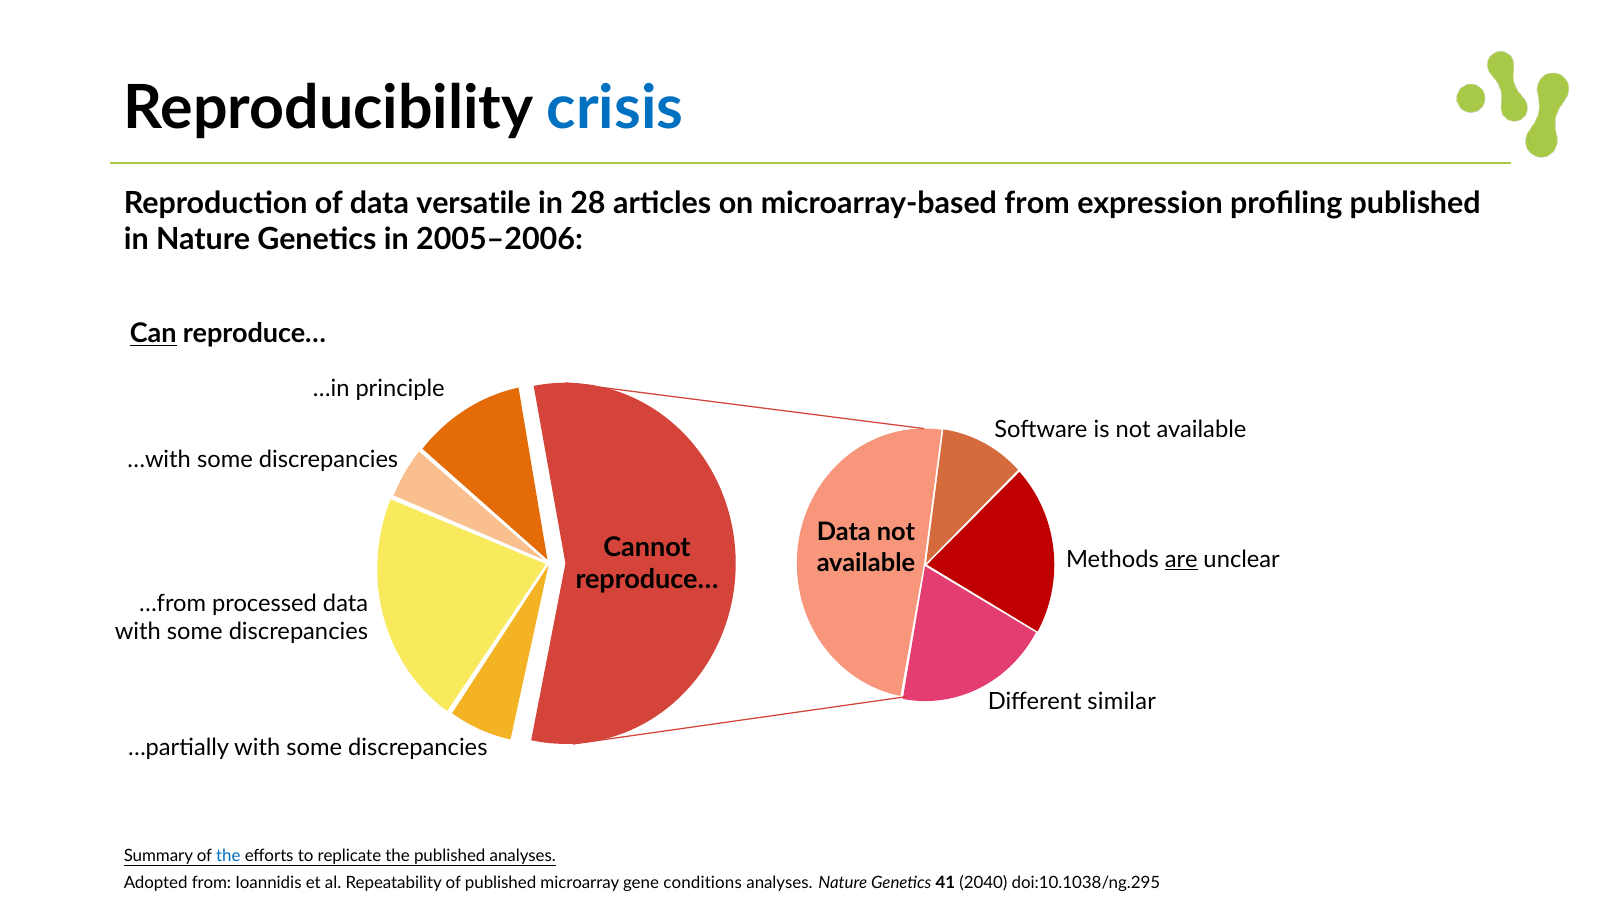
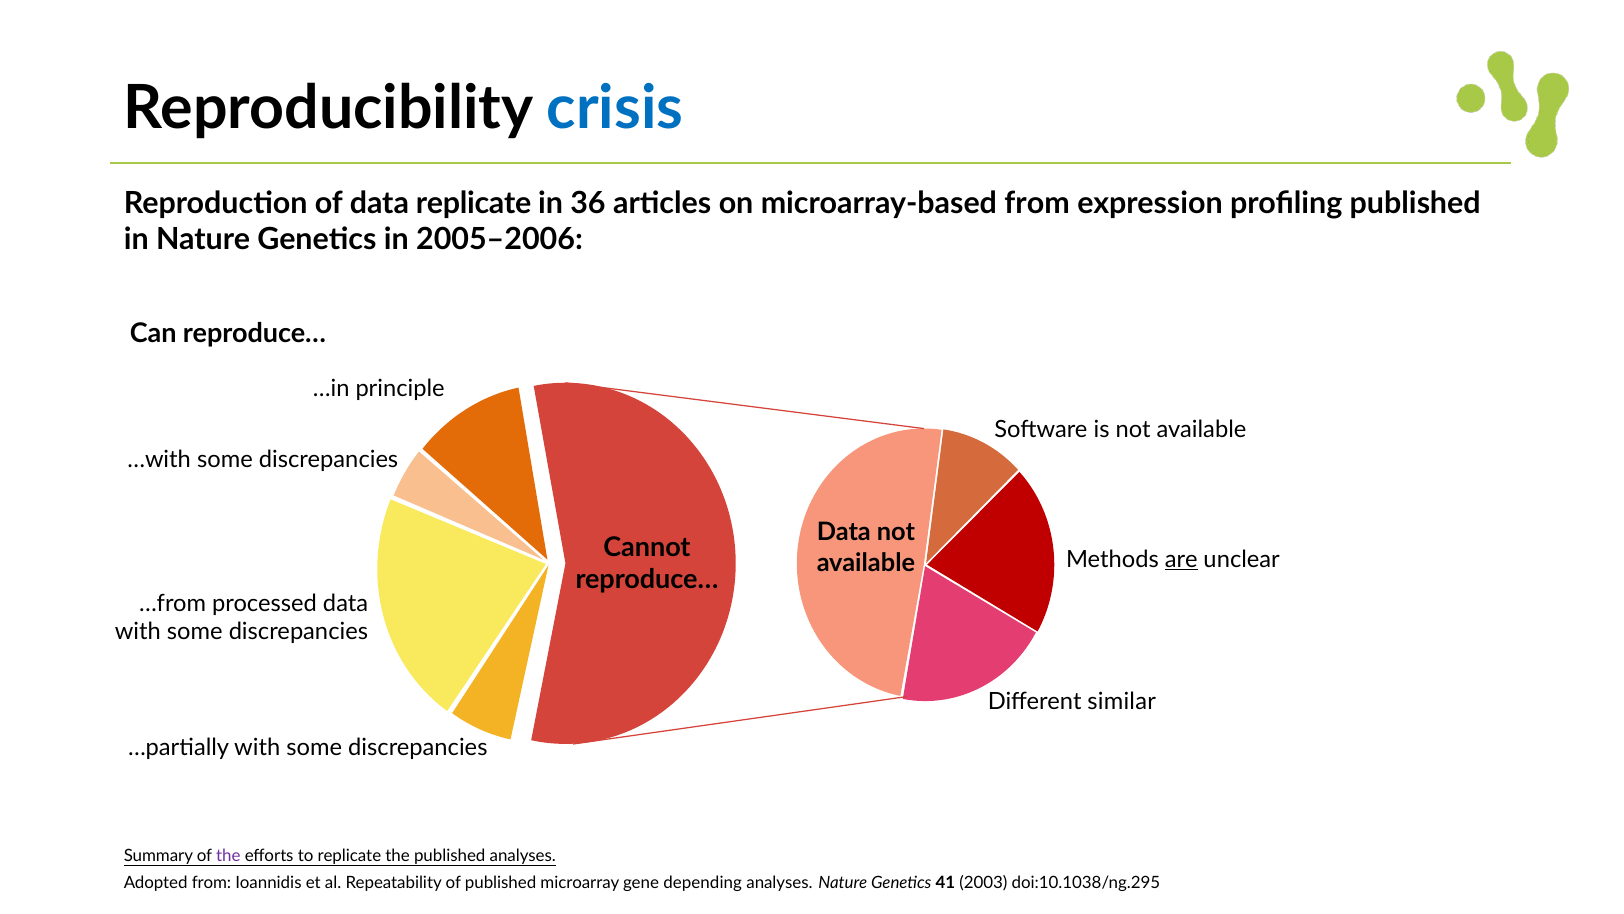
data versatile: versatile -> replicate (474, 203)
28: 28 -> 36 (588, 203)
Can underline: present -> none (153, 334)
the colour: blue -> purple (228, 855)
conditions: conditions -> depending (703, 882)
2040: 2040 -> 2003 (983, 882)
